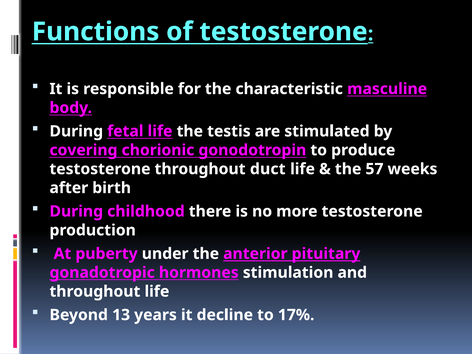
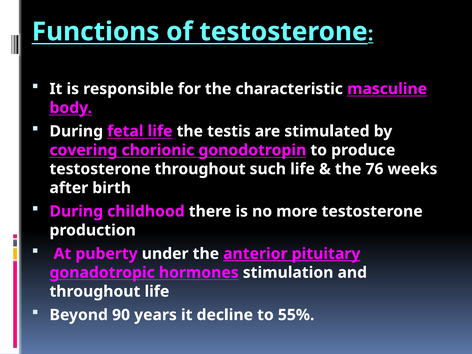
duct: duct -> such (268, 169)
57: 57 -> 76 (374, 169)
13: 13 -> 90 (121, 315)
17%: 17% -> 55% (296, 315)
